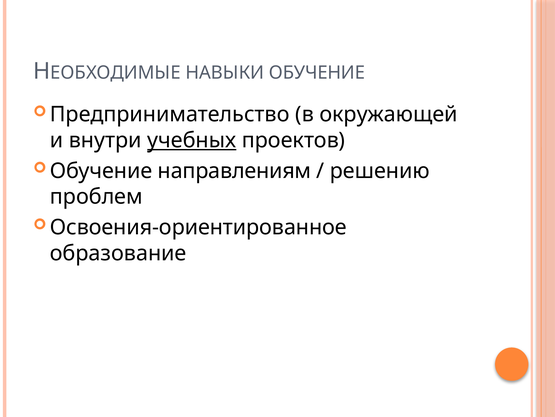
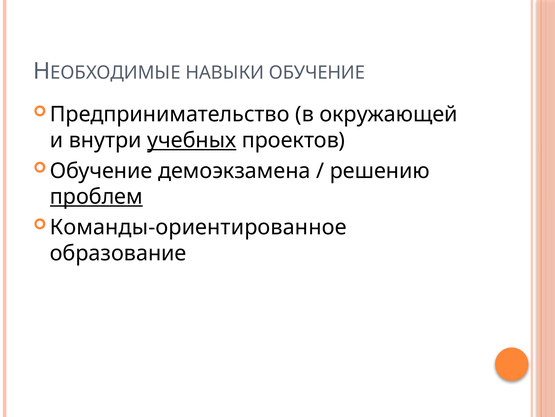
направлениям: направлениям -> демоэкзамена (234, 171)
проблем underline: none -> present (96, 196)
Освоения-ориентированное: Освоения-ориентированное -> Команды-ориентированное (198, 227)
